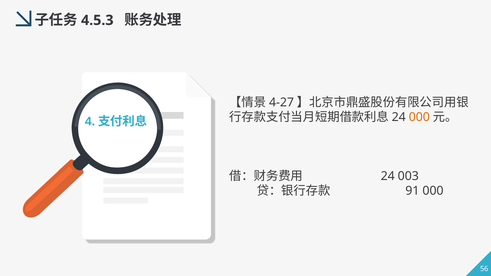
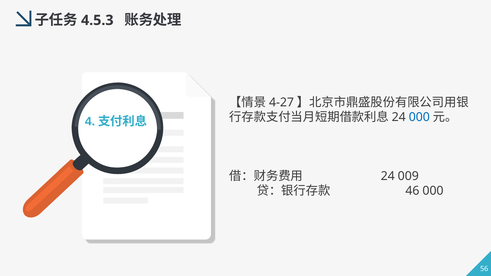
000 colour: orange -> blue (419, 117)
003: 003 -> 009 (408, 176)
91: 91 -> 46 (412, 191)
